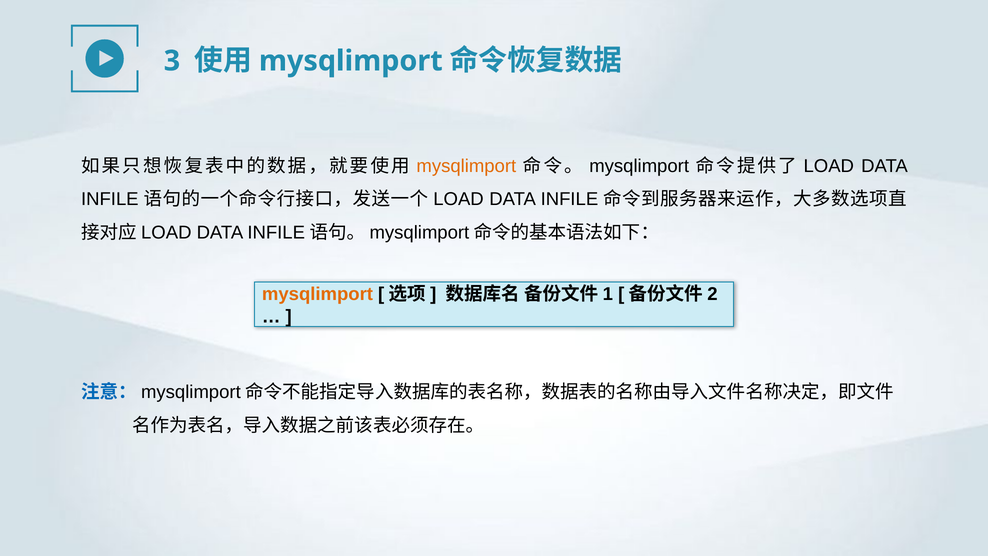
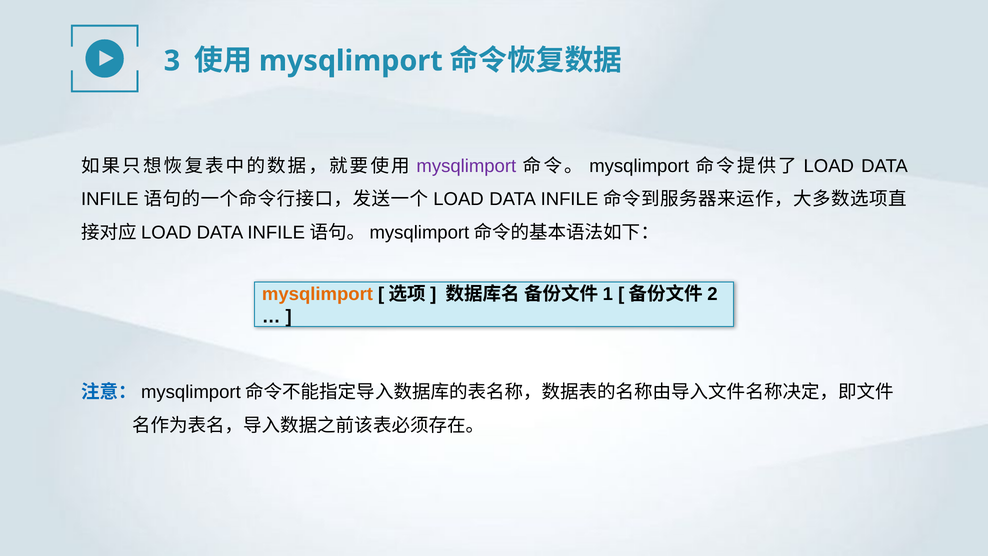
mysqlimport colour: orange -> purple (466, 166)
